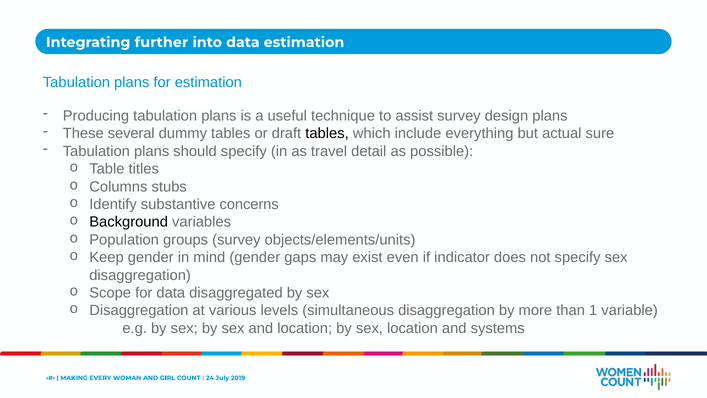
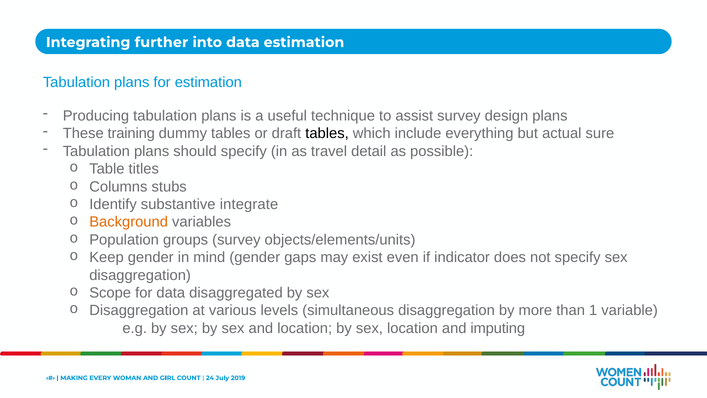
several: several -> training (131, 134)
concerns: concerns -> integrate (249, 204)
Background colour: black -> orange (129, 222)
systems: systems -> imputing (498, 328)
